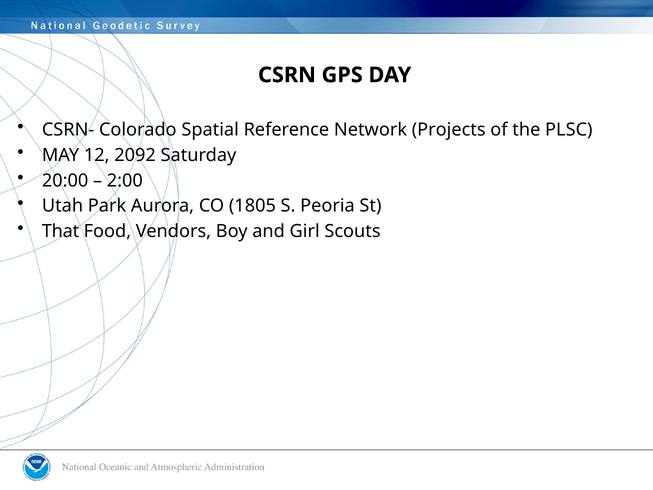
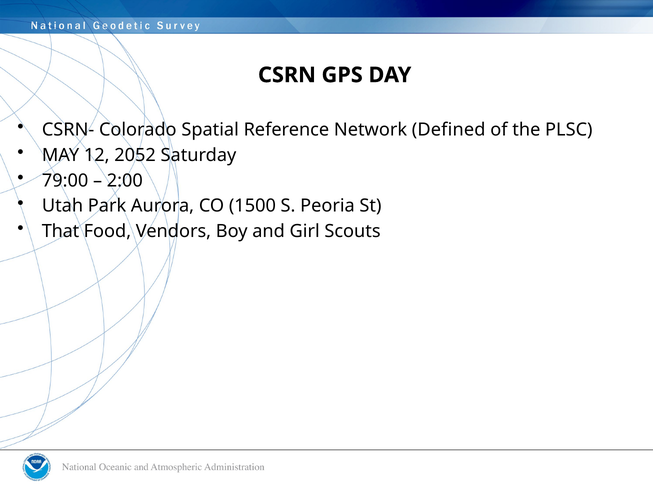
Projects: Projects -> Defined (449, 130)
2092: 2092 -> 2052 (135, 155)
20:00: 20:00 -> 79:00 (65, 181)
1805: 1805 -> 1500 (252, 206)
